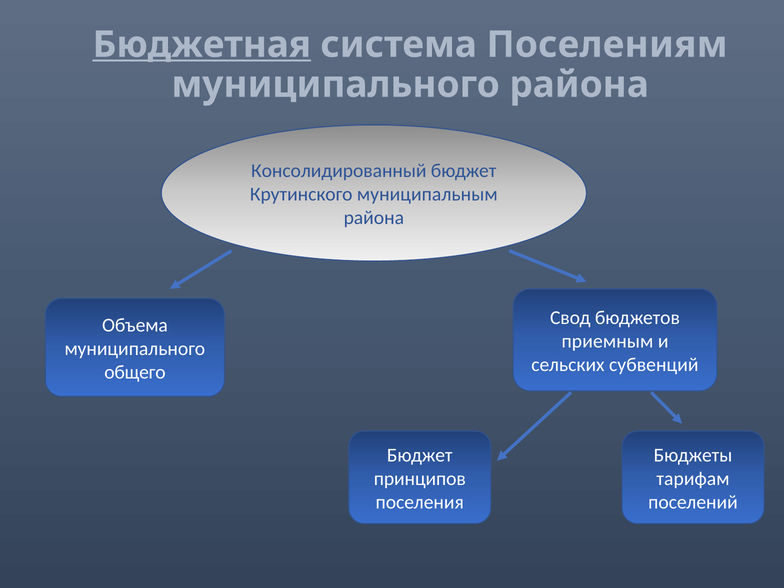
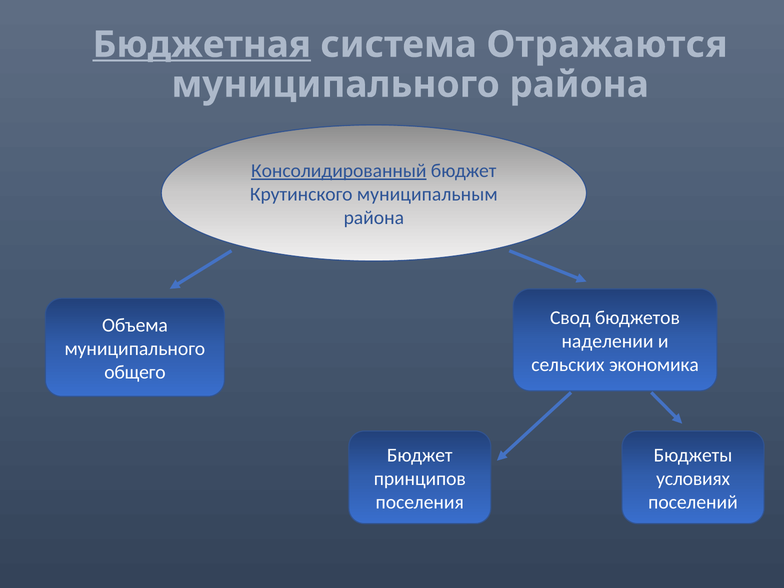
Поселениям: Поселениям -> Отражаются (607, 45)
Консолидированный underline: none -> present (339, 171)
приемным: приемным -> наделении (608, 341)
субвенций: субвенций -> экономика (654, 365)
тарифам: тарифам -> условиях (693, 479)
